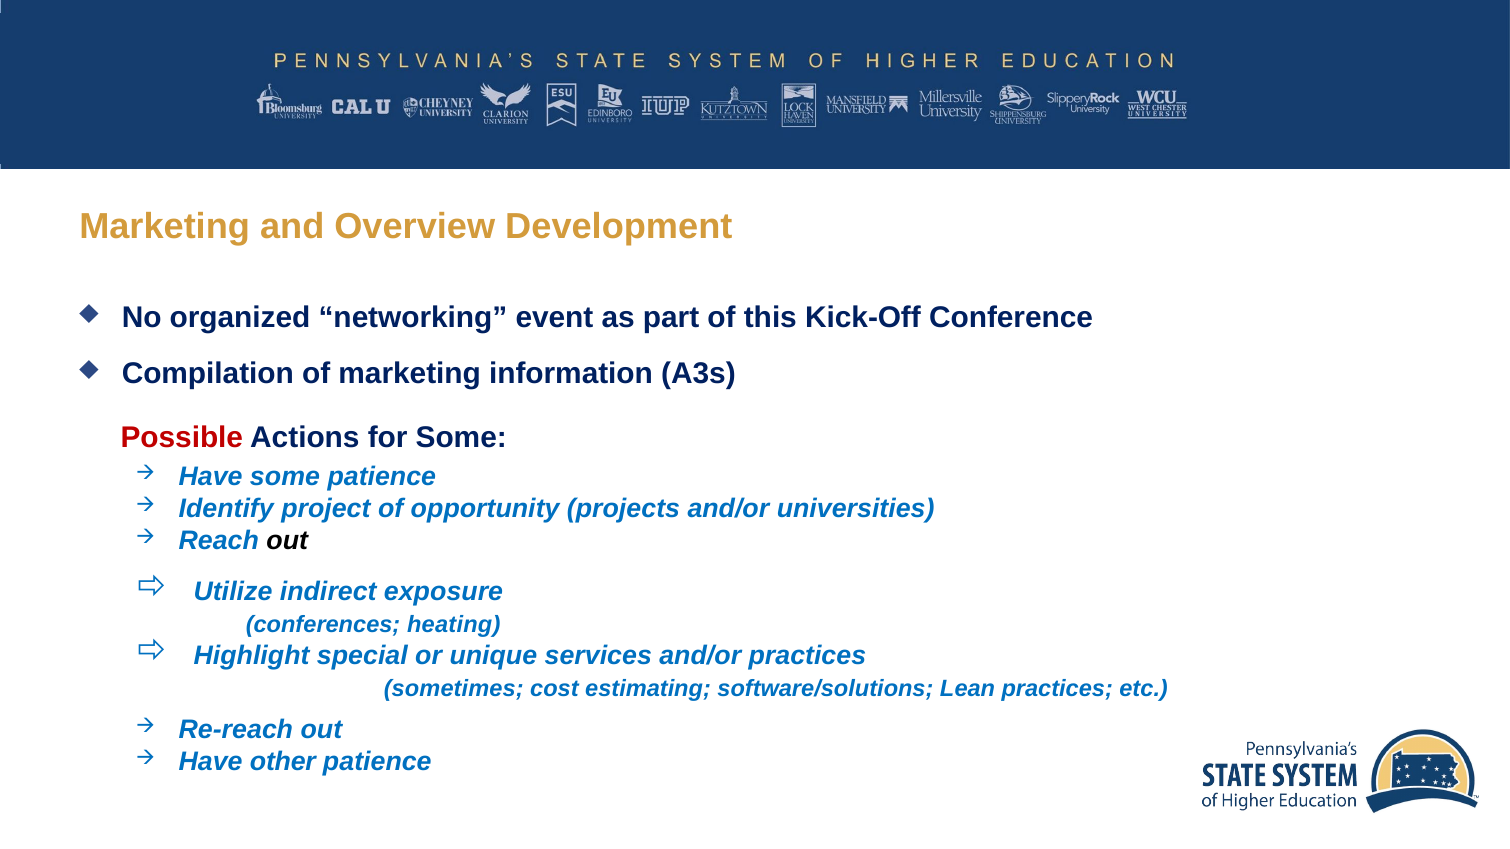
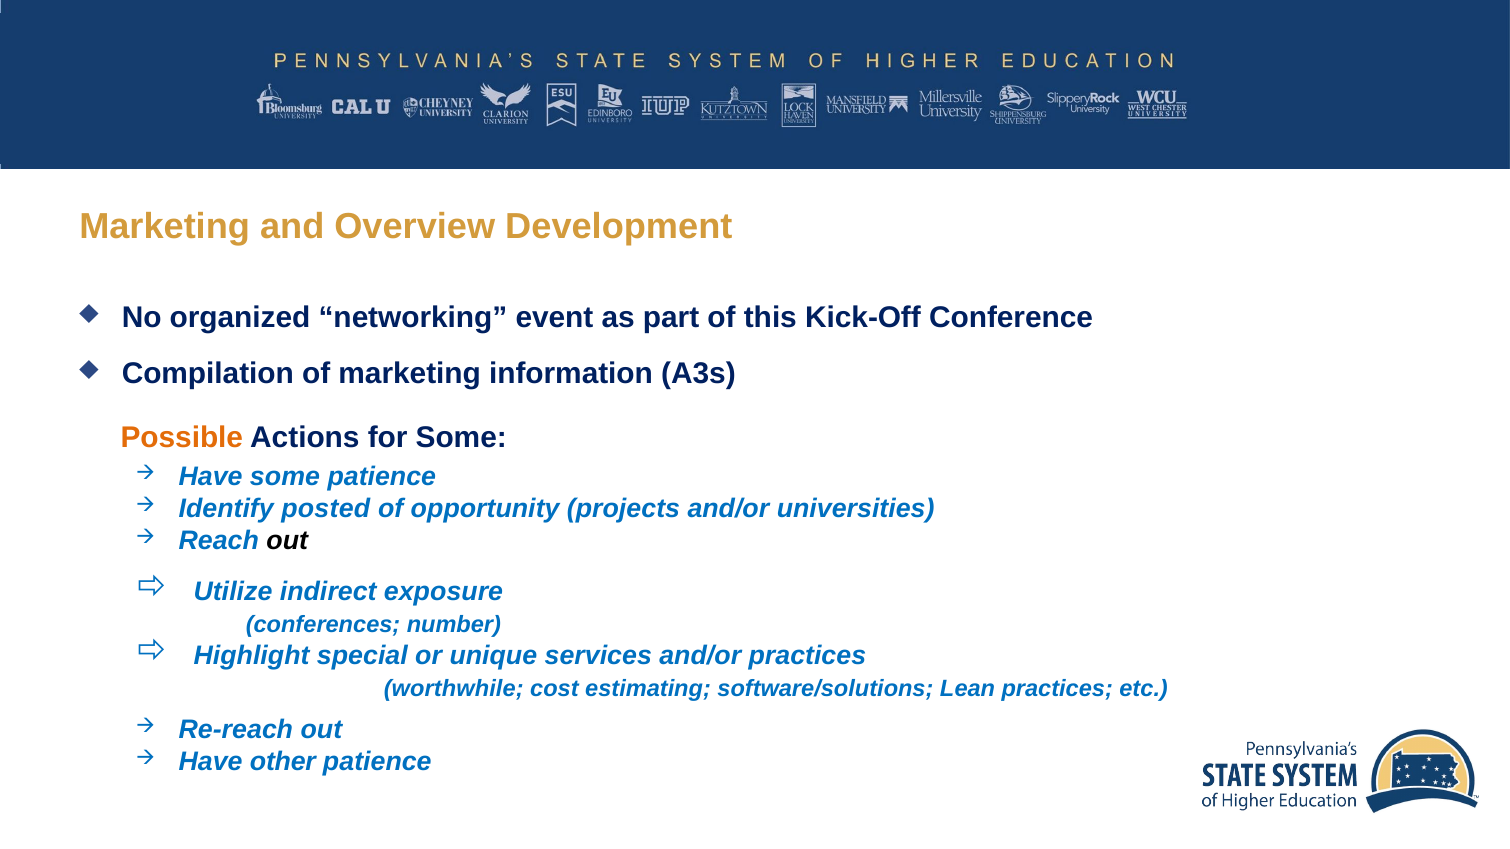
Possible colour: red -> orange (182, 438)
project: project -> posted (326, 509)
heating: heating -> number (454, 625)
sometimes: sometimes -> worthwhile (454, 689)
